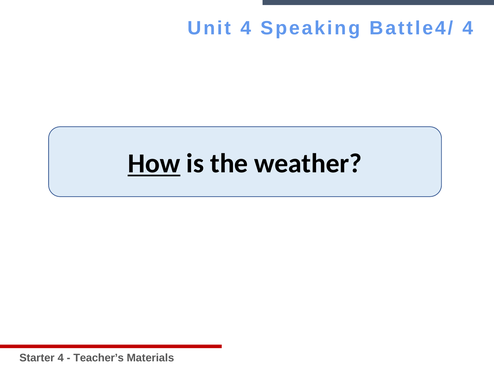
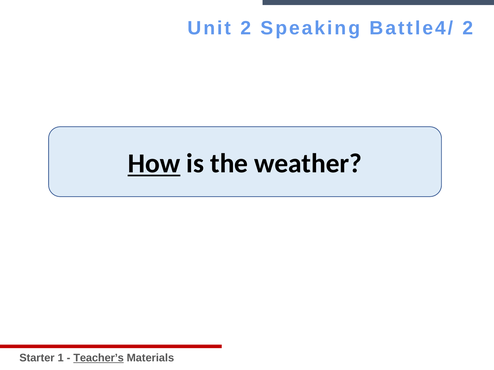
Unit 4: 4 -> 2 (246, 28)
Battle4/ 4: 4 -> 2 (468, 28)
Starter 4: 4 -> 1 (61, 358)
Teacher’s underline: none -> present (99, 358)
